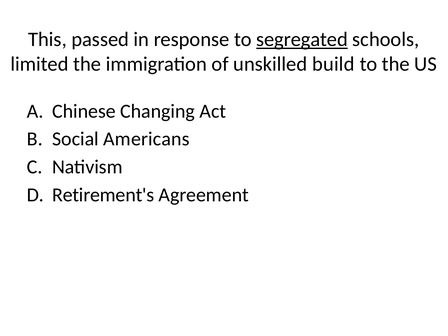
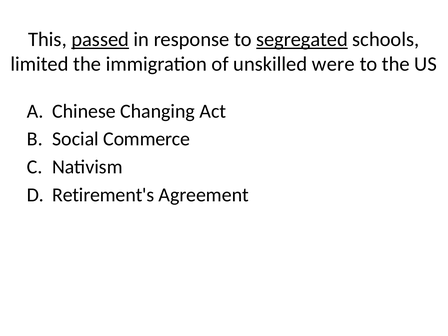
passed underline: none -> present (100, 40)
build: build -> were (333, 64)
Americans: Americans -> Commerce (147, 139)
